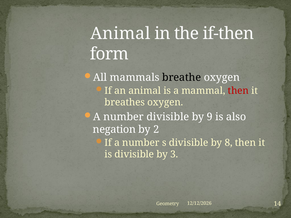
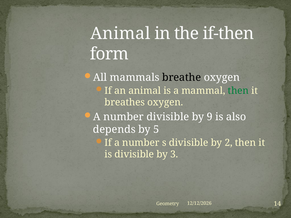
then colour: red -> green (238, 91)
negation: negation -> depends (114, 130)
2: 2 -> 5 (156, 130)
8: 8 -> 2 (229, 143)
